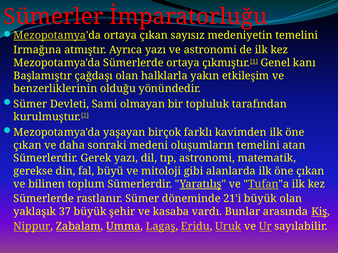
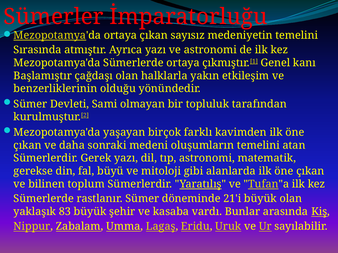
Irmağına: Irmağına -> Sırasında (37, 50)
37: 37 -> 83 (65, 212)
